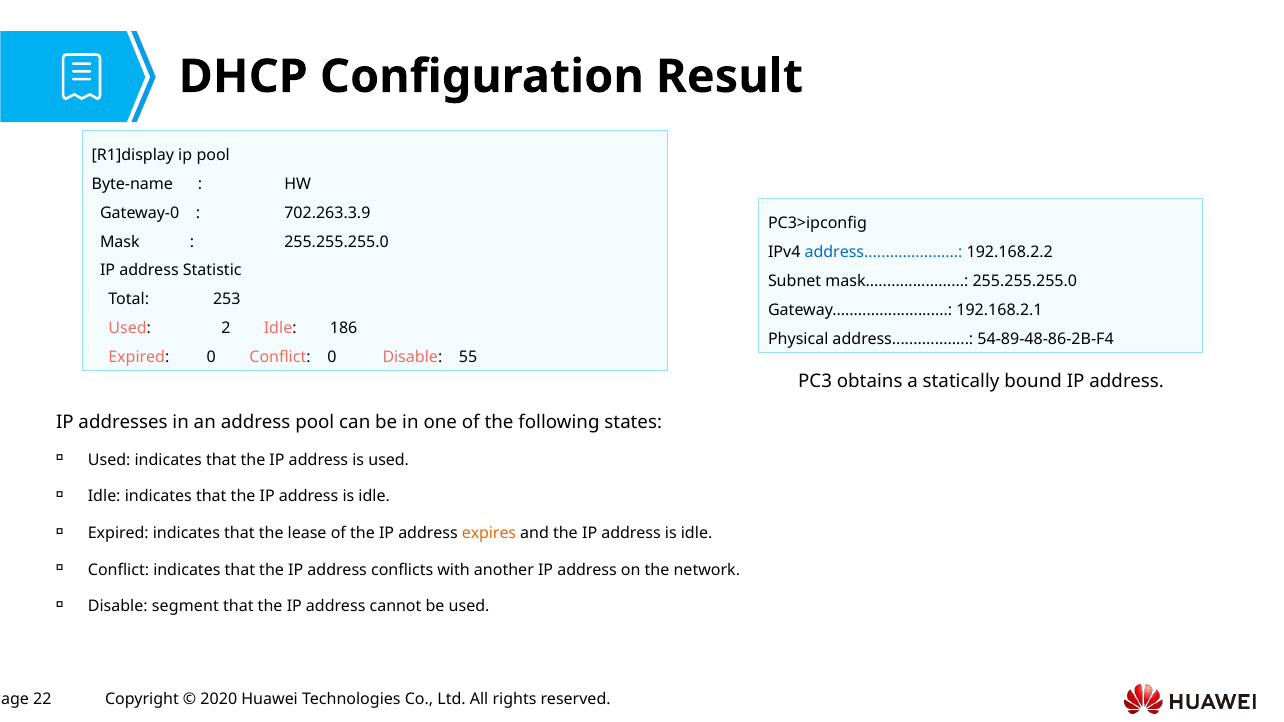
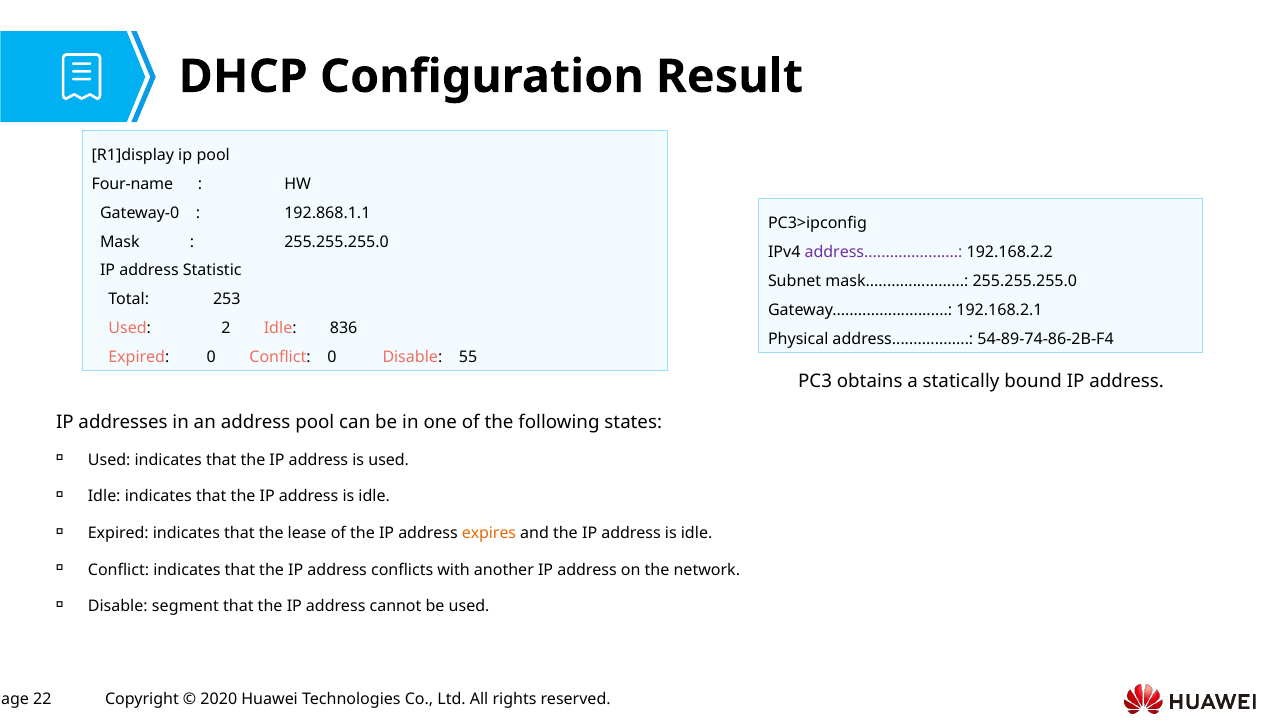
Byte-name: Byte-name -> Four-name (132, 184)
702.263.3.9: 702.263.3.9 -> 192.868.1.1 (327, 213)
address colour: blue -> purple (884, 252)
186: 186 -> 836 (344, 329)
54-89-48-86-2B-F4: 54-89-48-86-2B-F4 -> 54-89-74-86-2B-F4 (1046, 339)
